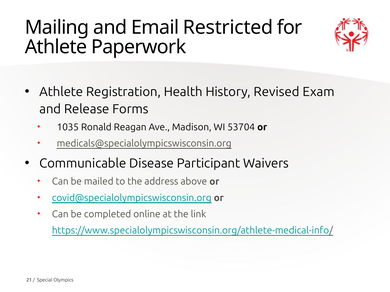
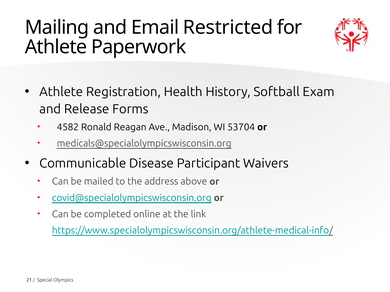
Revised: Revised -> Softball (277, 92)
1035: 1035 -> 4582 (68, 127)
